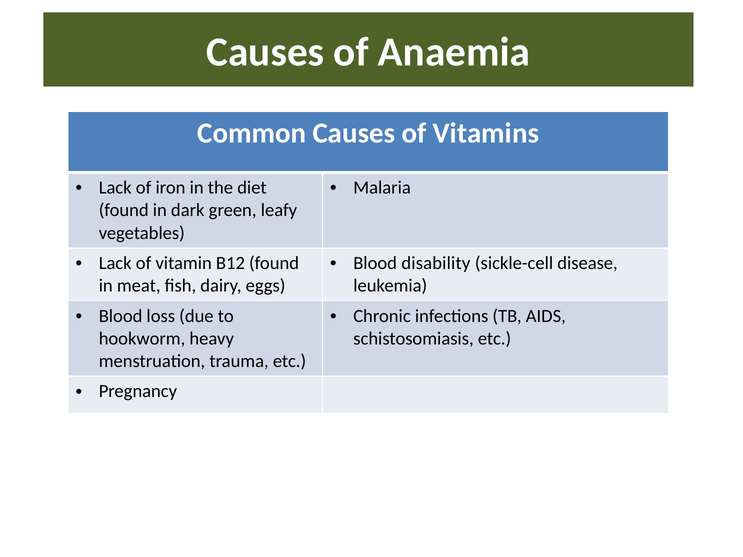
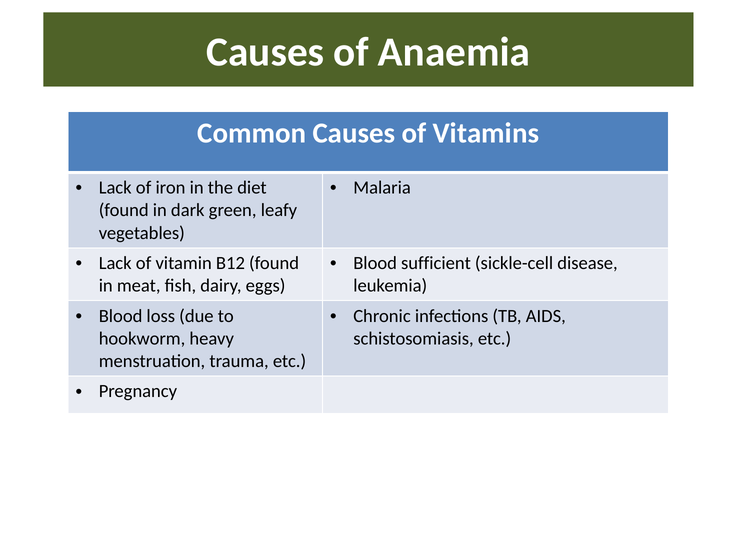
disability: disability -> sufficient (436, 263)
